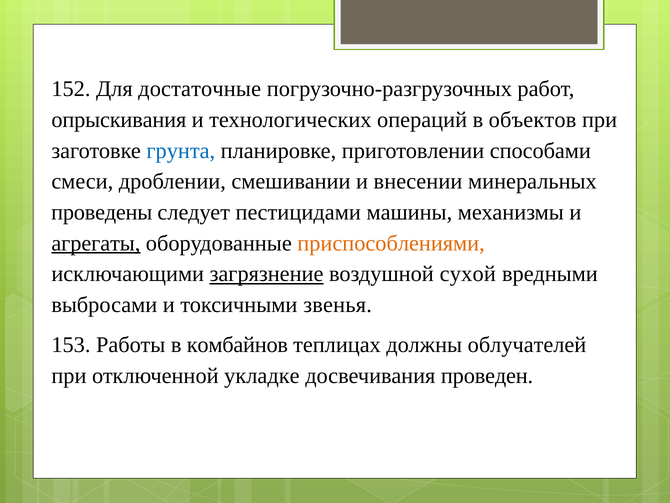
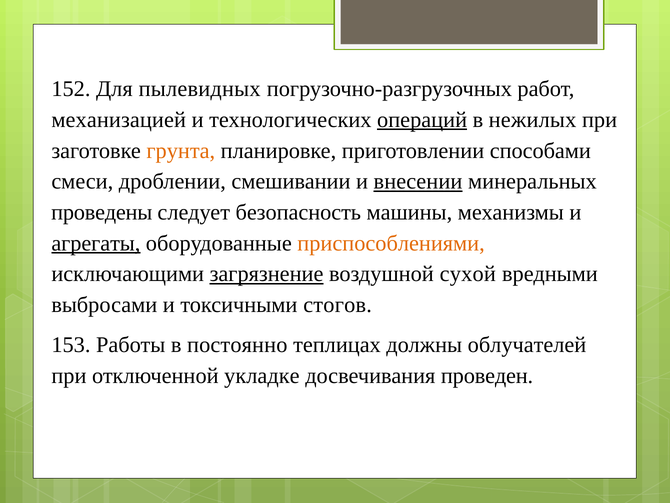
достаточные: достаточные -> пылевидных (200, 89)
опрыскивания: опрыскивания -> механизацией (119, 120)
операций underline: none -> present (422, 120)
объектов: объектов -> нежилых (533, 120)
грунта colour: blue -> orange (181, 150)
внесении underline: none -> present (418, 181)
пестицидами: пестицидами -> безопасность (298, 212)
звенья: звенья -> стогов (338, 305)
комбайнов: комбайнов -> постоянно (237, 345)
